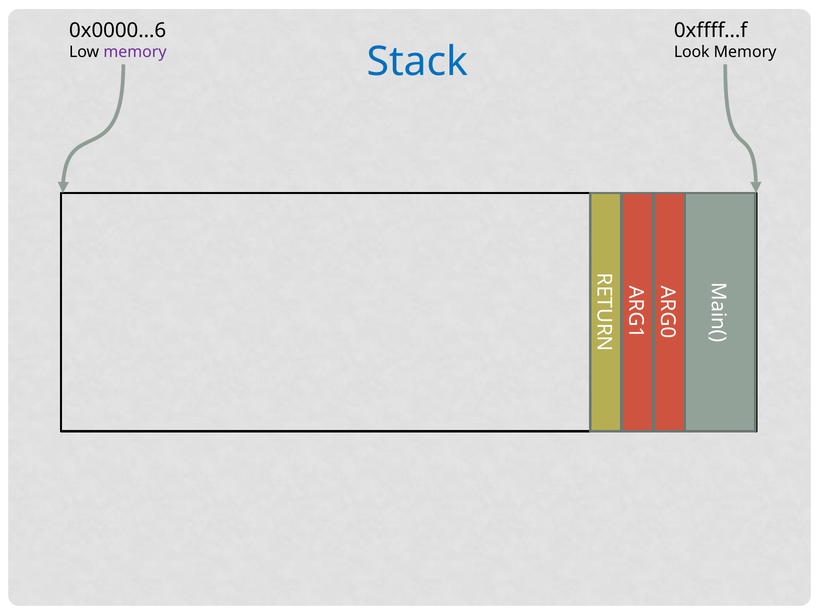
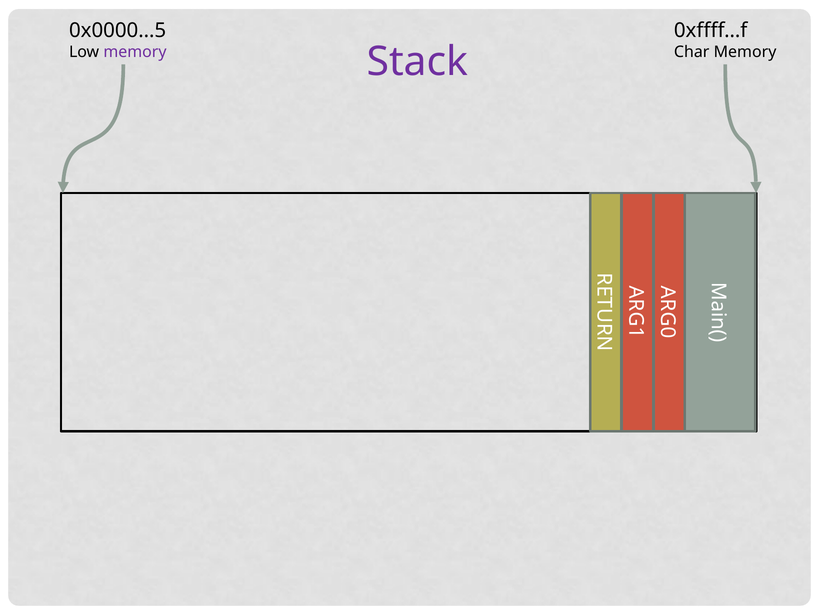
0x0000…6: 0x0000…6 -> 0x0000…5 (118, 30)
Look: Look -> Char (692, 52)
Stack colour: blue -> purple (417, 62)
